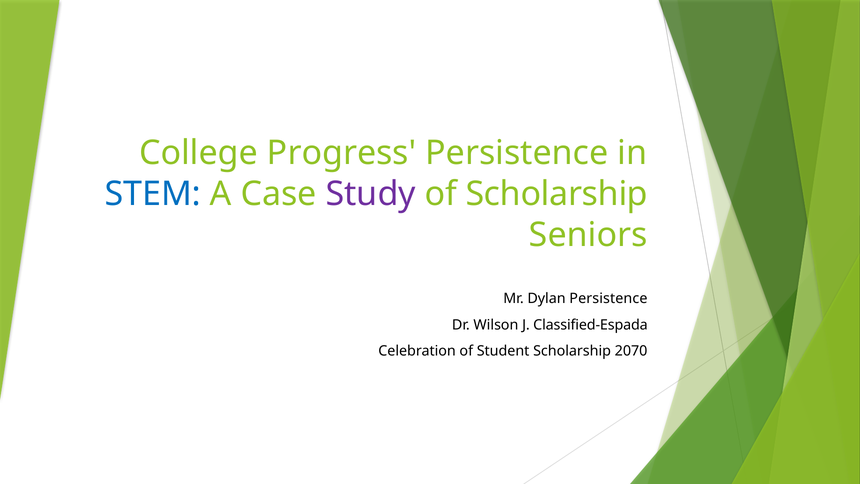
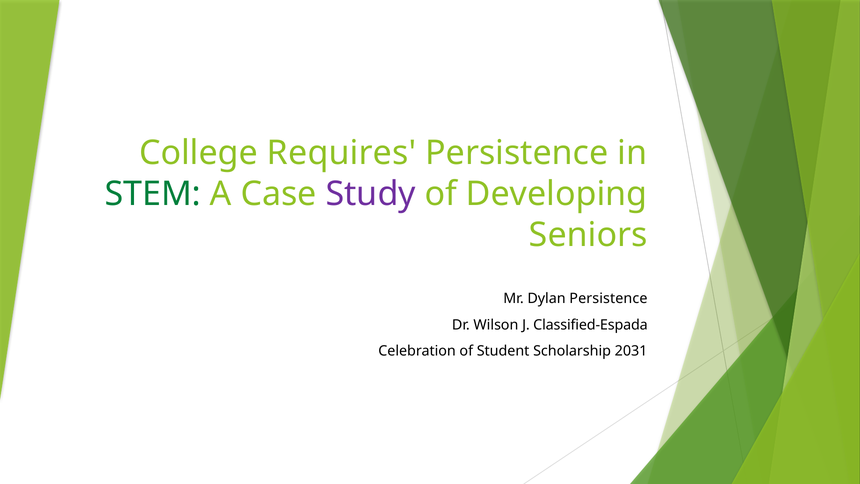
Progress: Progress -> Requires (342, 153)
STEM colour: blue -> green (153, 194)
of Scholarship: Scholarship -> Developing (557, 194)
2070: 2070 -> 2031 (631, 351)
